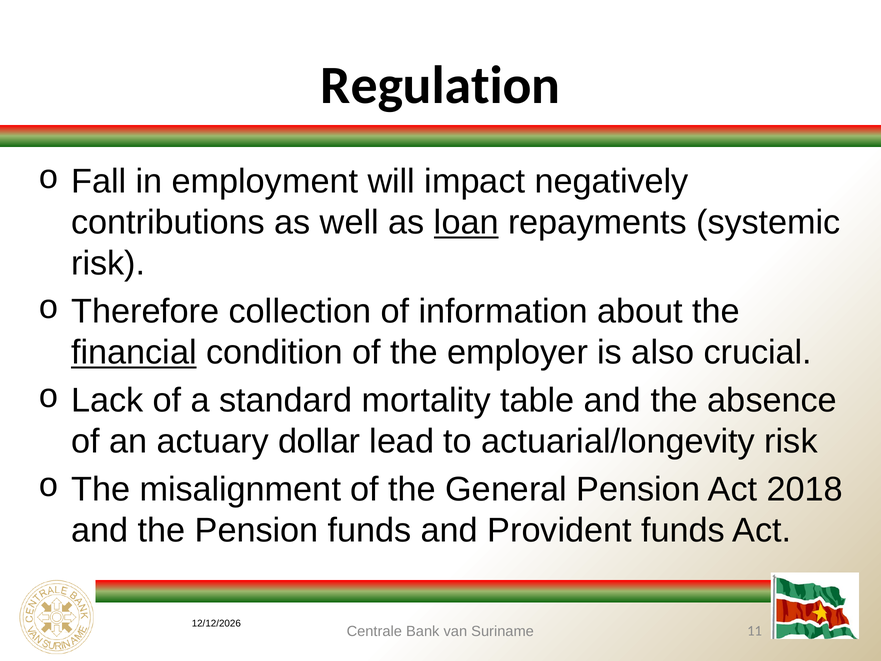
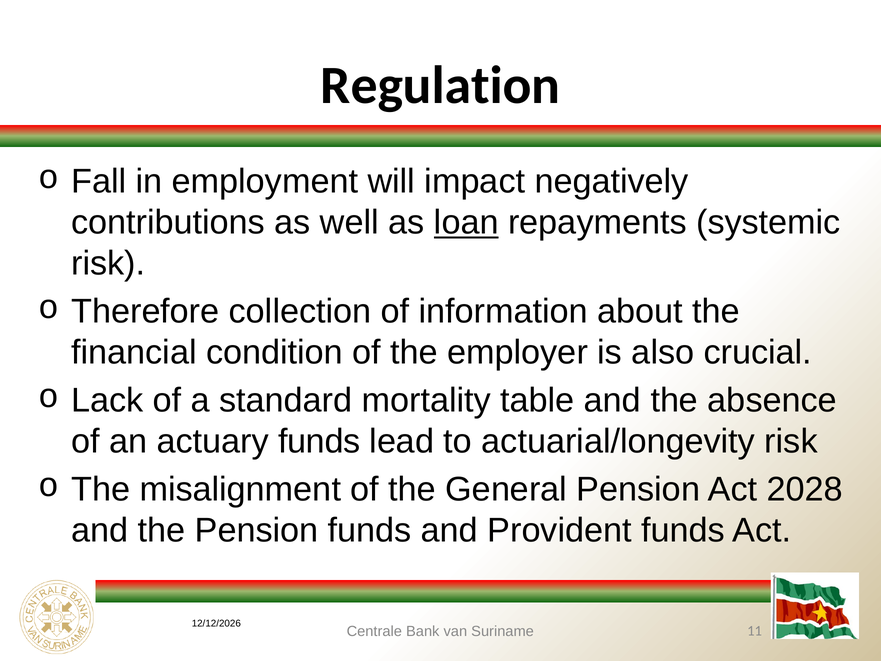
financial underline: present -> none (134, 352)
actuary dollar: dollar -> funds (319, 441)
2018: 2018 -> 2028 (805, 489)
